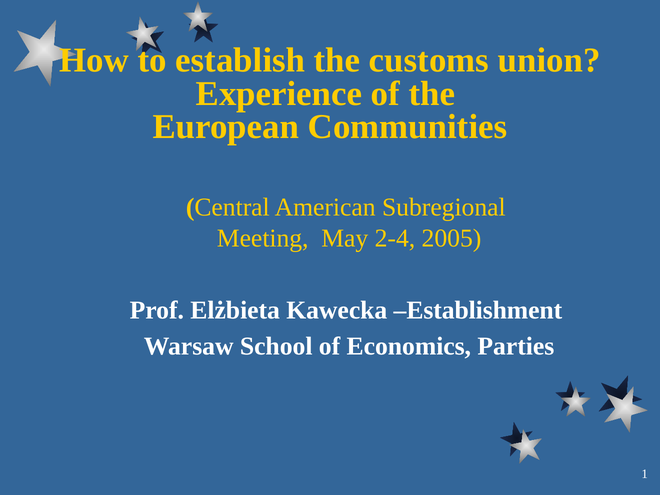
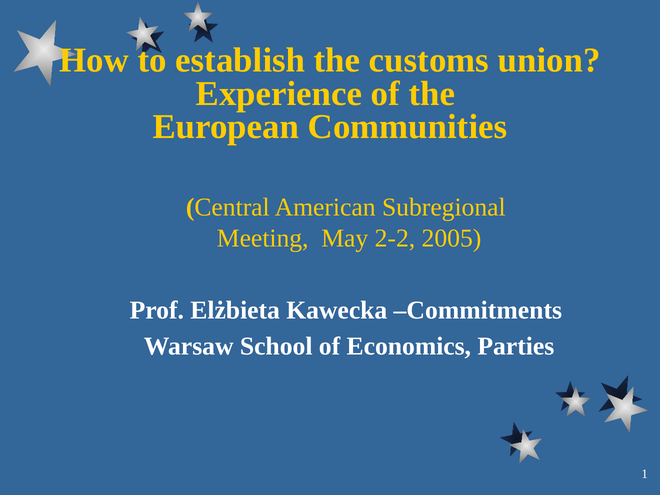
2-4: 2-4 -> 2-2 (395, 238)
Establishment: Establishment -> Commitments (478, 310)
